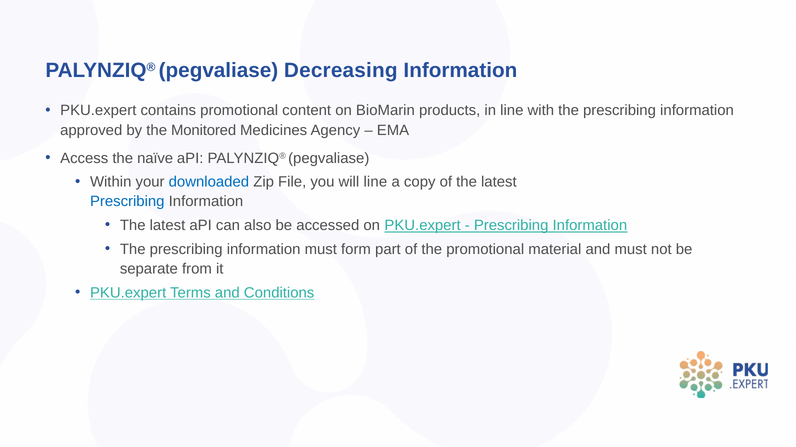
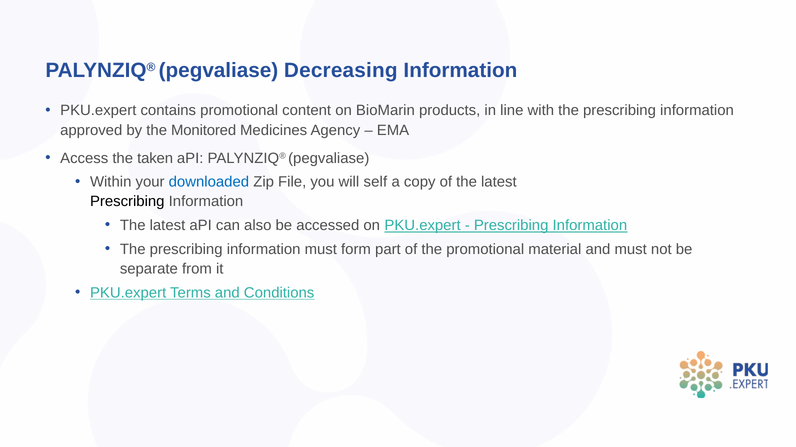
naïve: naïve -> taken (155, 158)
will line: line -> self (375, 182)
Prescribing colour: blue -> black (127, 202)
